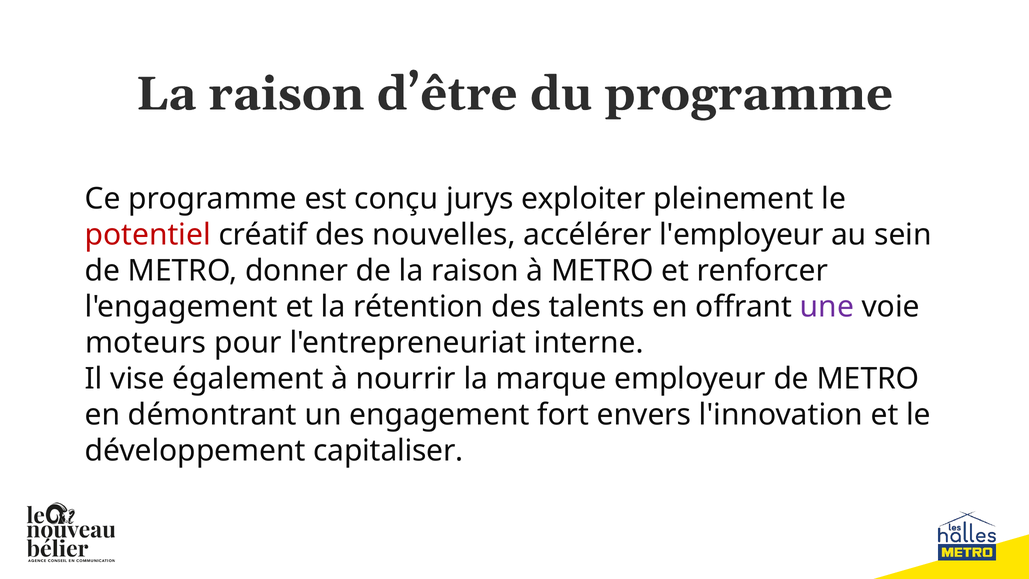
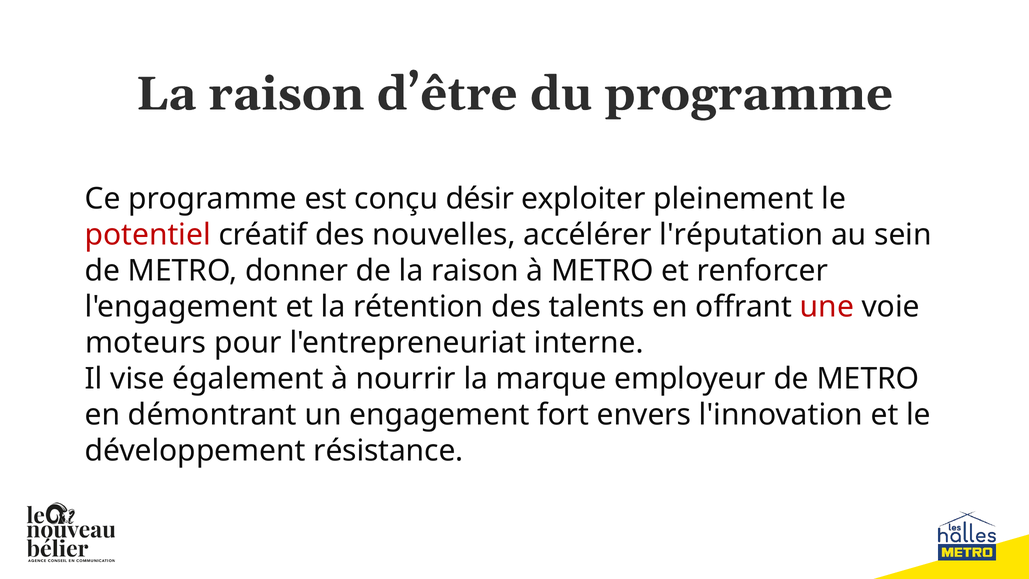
jurys: jurys -> désir (480, 199)
l'employeur: l'employeur -> l'réputation (741, 235)
une colour: purple -> red (827, 307)
capitaliser: capitaliser -> résistance (388, 451)
